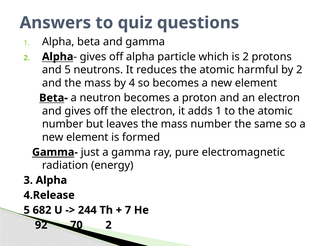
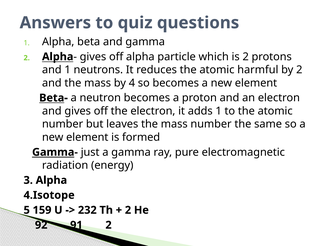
and 5: 5 -> 1 (68, 70)
4.Release: 4.Release -> 4.Isotope (49, 195)
682: 682 -> 159 (42, 210)
244: 244 -> 232 (87, 210)
7: 7 -> 2 (128, 210)
70: 70 -> 91 (76, 225)
